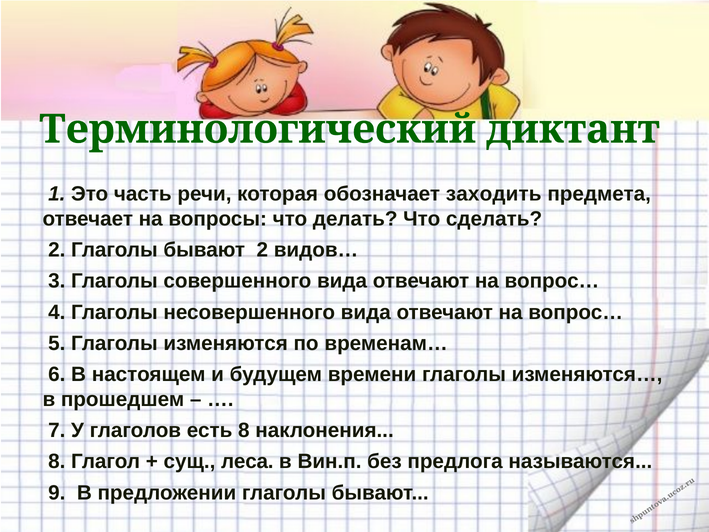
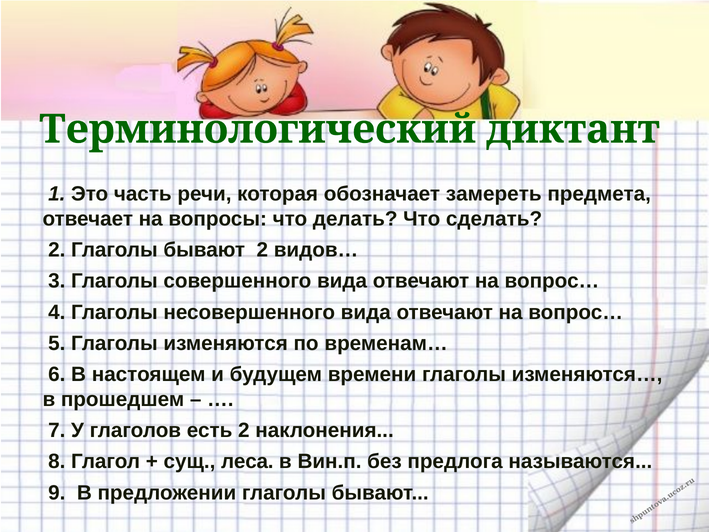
заходить: заходить -> замереть (494, 194)
есть 8: 8 -> 2 (244, 430)
